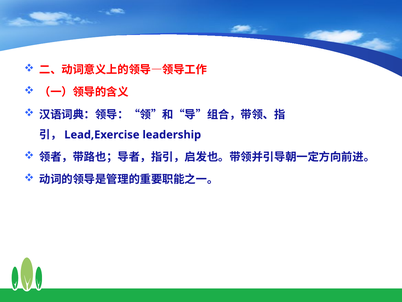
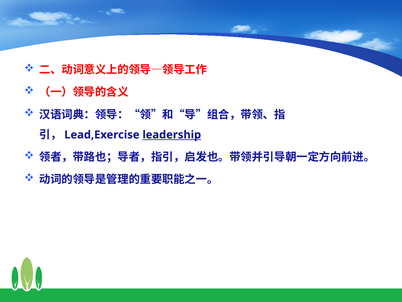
leadership underline: none -> present (172, 135)
